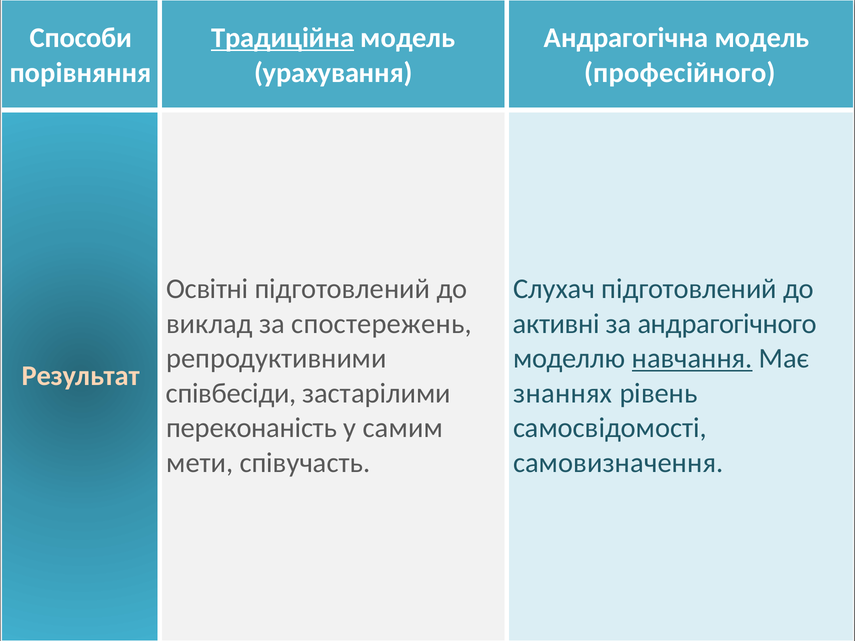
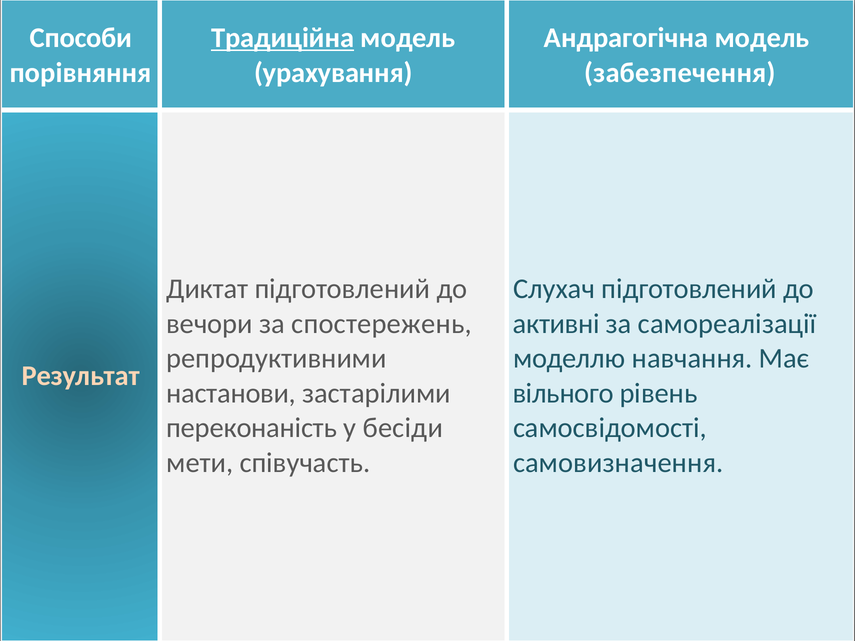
професійного: професійного -> забезпечення (680, 73)
Освітні: Освітні -> Диктат (207, 289)
виклад: виклад -> вечори (209, 324)
андрагогічного: андрагогічного -> самореалізації (727, 324)
навчання underline: present -> none (692, 359)
співбесіди: співбесіди -> настанови (231, 393)
знаннях: знаннях -> вільного (563, 393)
самим: самим -> бесіди (403, 428)
